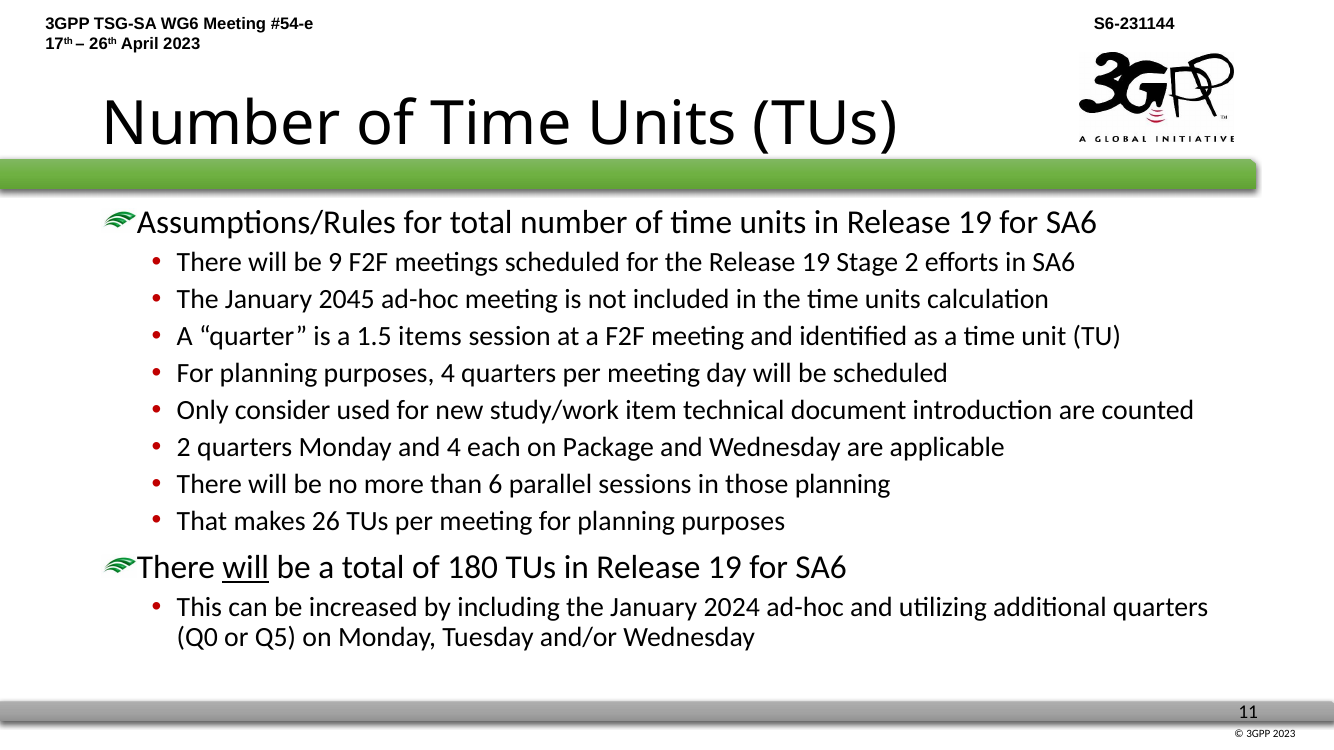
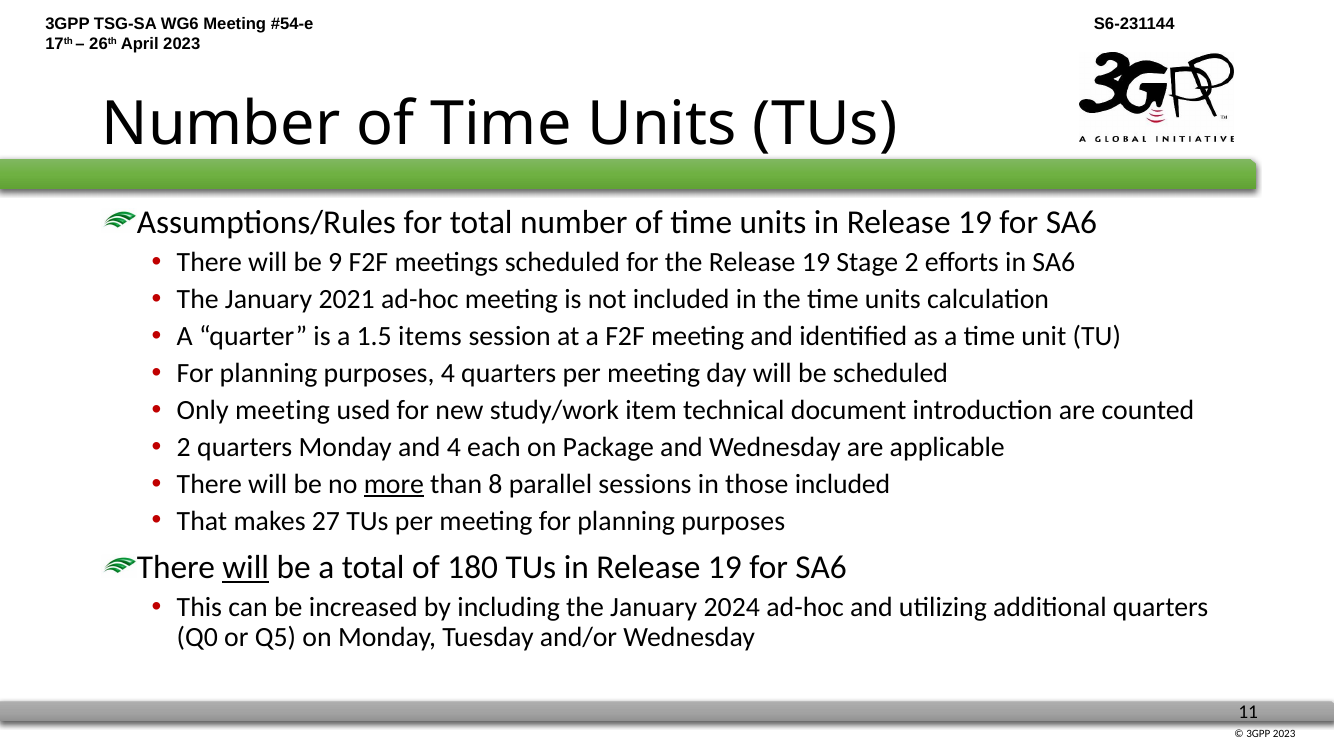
2045: 2045 -> 2021 (347, 299)
Only consider: consider -> meeting (282, 410)
more underline: none -> present (394, 484)
6: 6 -> 8 (495, 484)
those planning: planning -> included (842, 484)
26: 26 -> 27 (326, 521)
